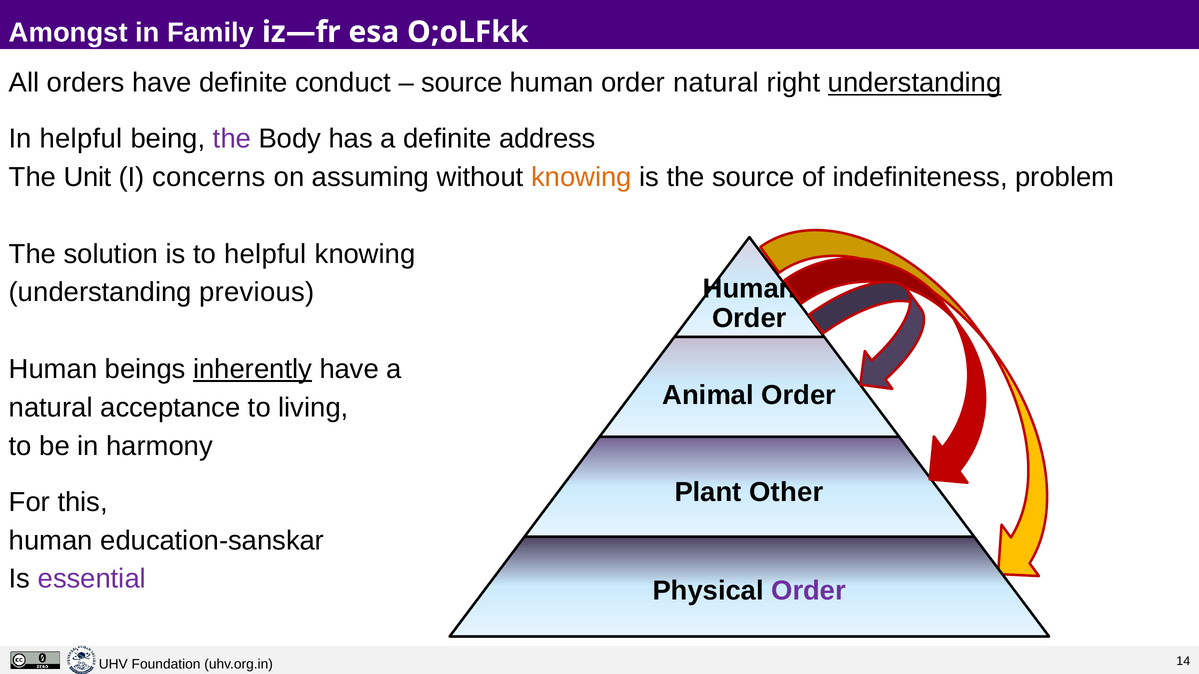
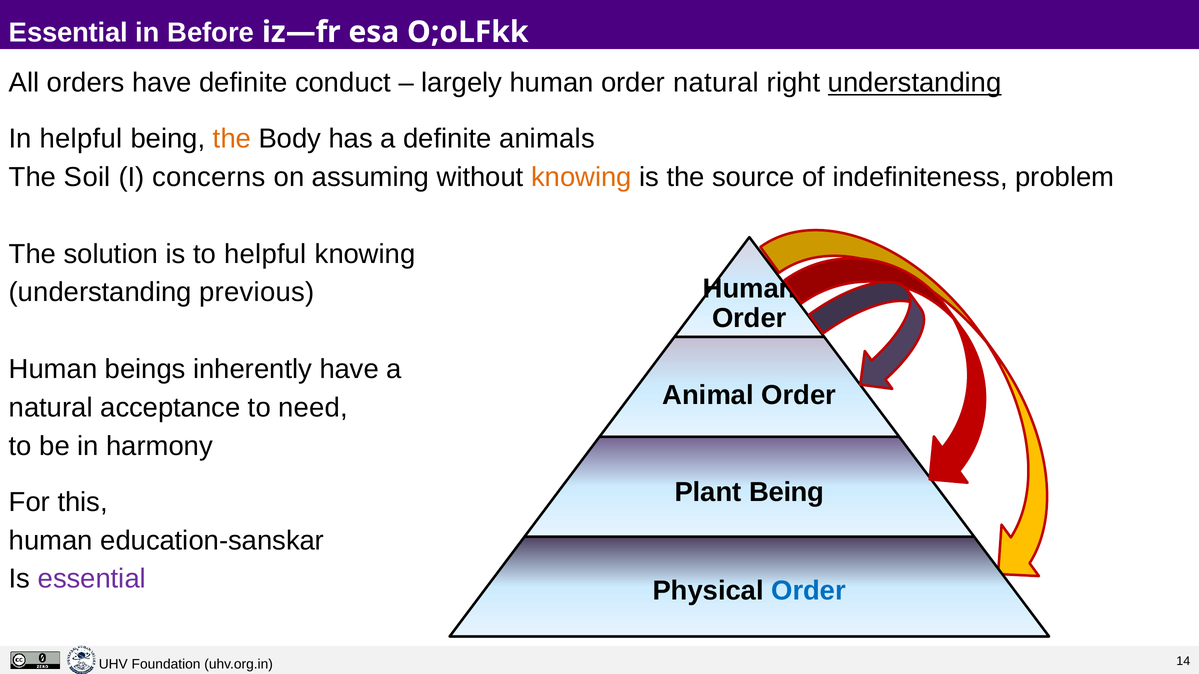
Amongst: Amongst -> Essential (68, 33)
Family: Family -> Before (211, 33)
source: source -> largely (462, 83)
the colour: purple -> orange (232, 139)
address: address -> animals (547, 139)
Unit: Unit -> Soil (87, 177)
inherently underline: present -> none (253, 370)
living: living -> need (313, 408)
Other: Other -> Being (787, 492)
Order colour: purple -> blue (809, 591)
